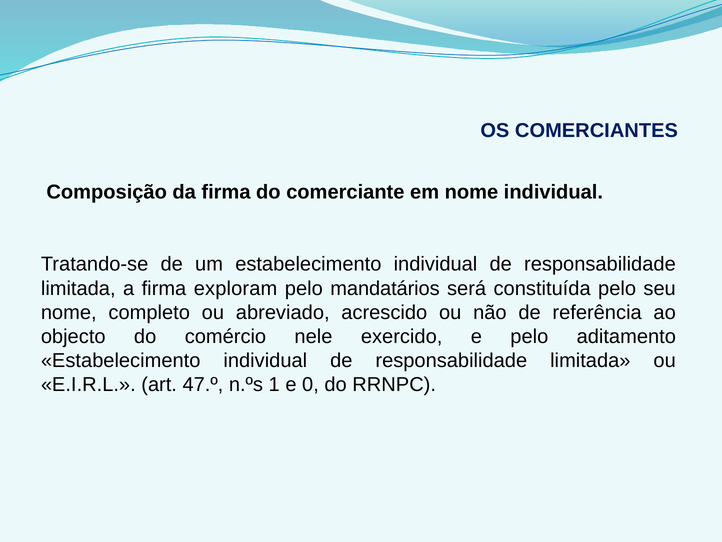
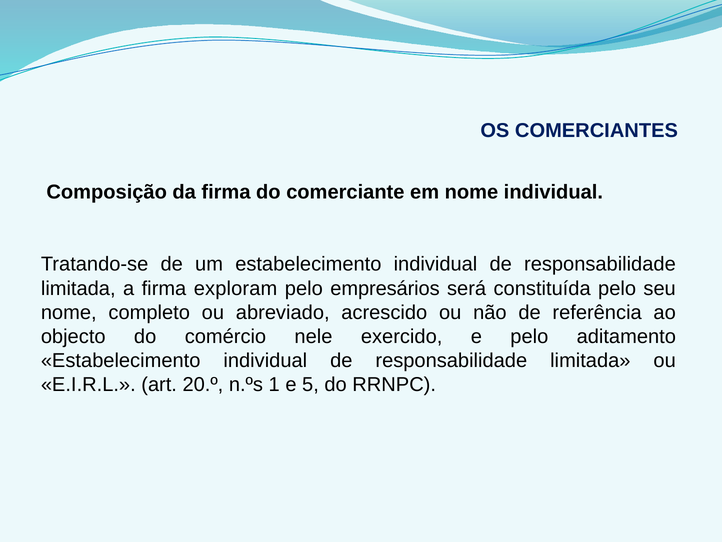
mandatários: mandatários -> empresários (385, 288)
47.º: 47.º -> 20.º (203, 384)
0: 0 -> 5 (310, 384)
